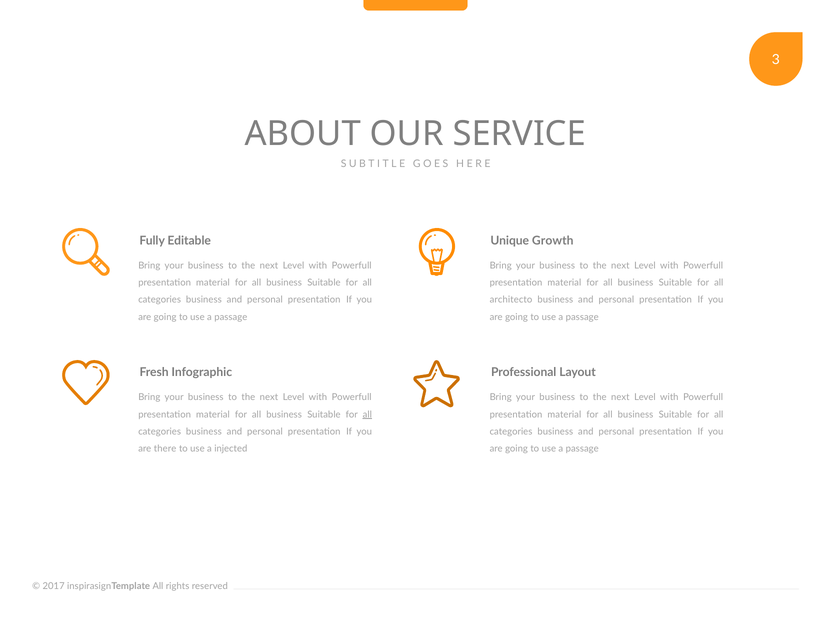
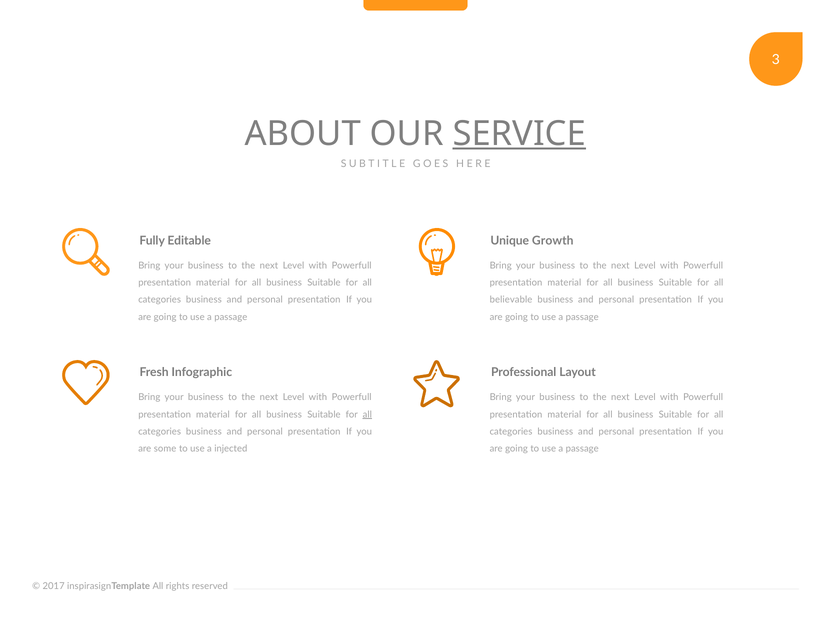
SERVICE underline: none -> present (519, 134)
architecto: architecto -> believable (511, 299)
there: there -> some (165, 448)
